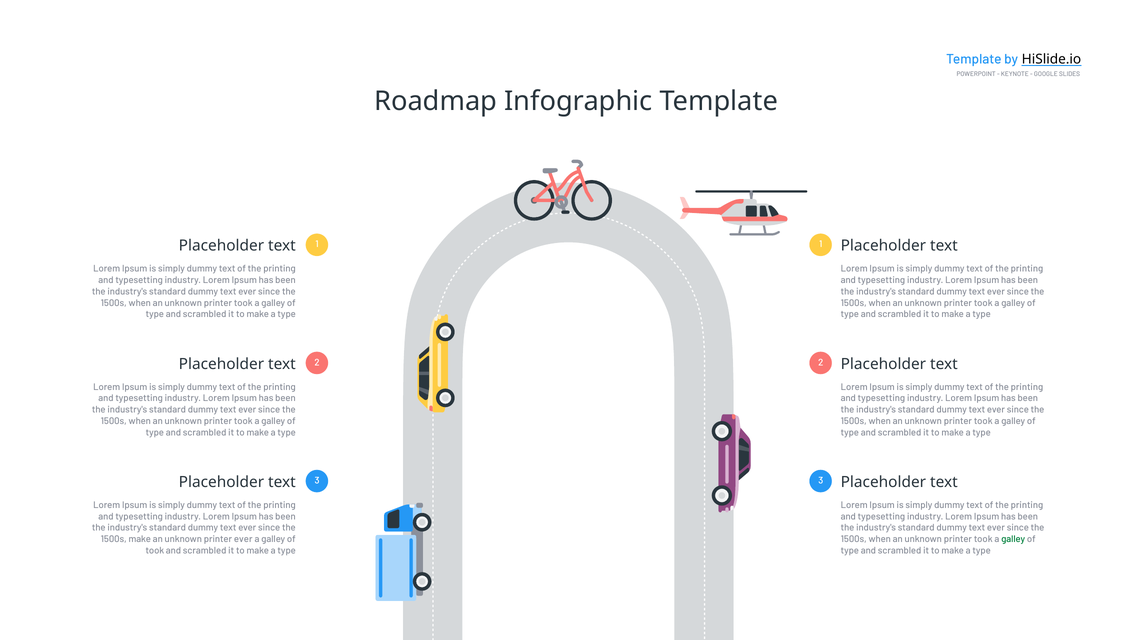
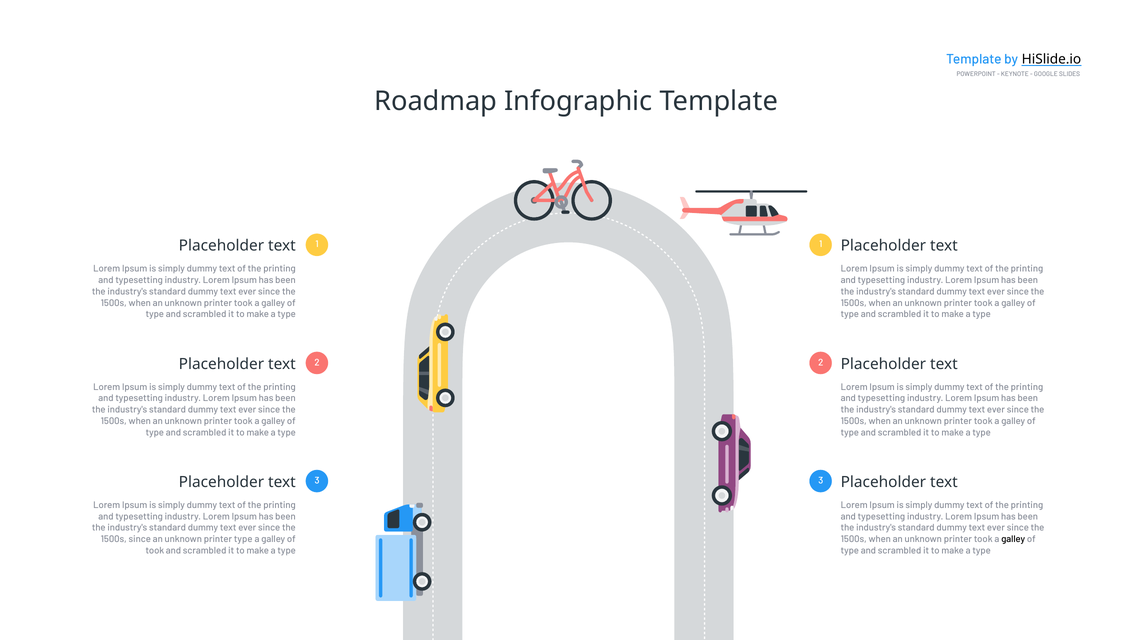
1500s make: make -> since (140, 539)
printer ever: ever -> type (243, 539)
galley colour: green -> black (1013, 539)
